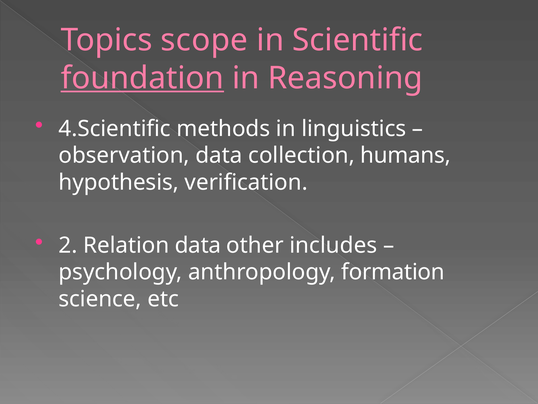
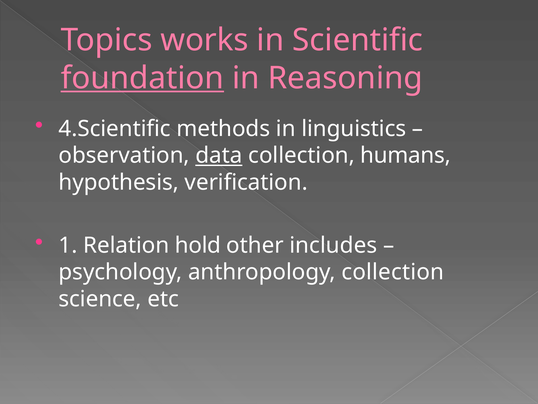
scope: scope -> works (205, 40)
data underline: none -> present (219, 155)
2: 2 -> 1 (68, 245)
Relation data: data -> hold (198, 245)
anthropology formation: formation -> collection (393, 272)
